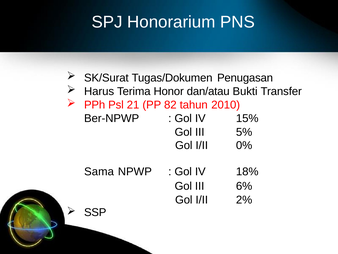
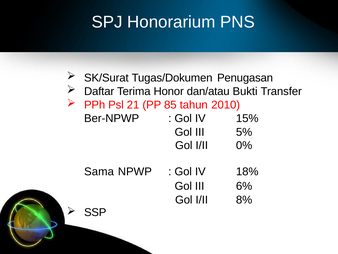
Harus: Harus -> Daftar (99, 91)
82: 82 -> 85 (170, 105)
2%: 2% -> 8% (244, 199)
